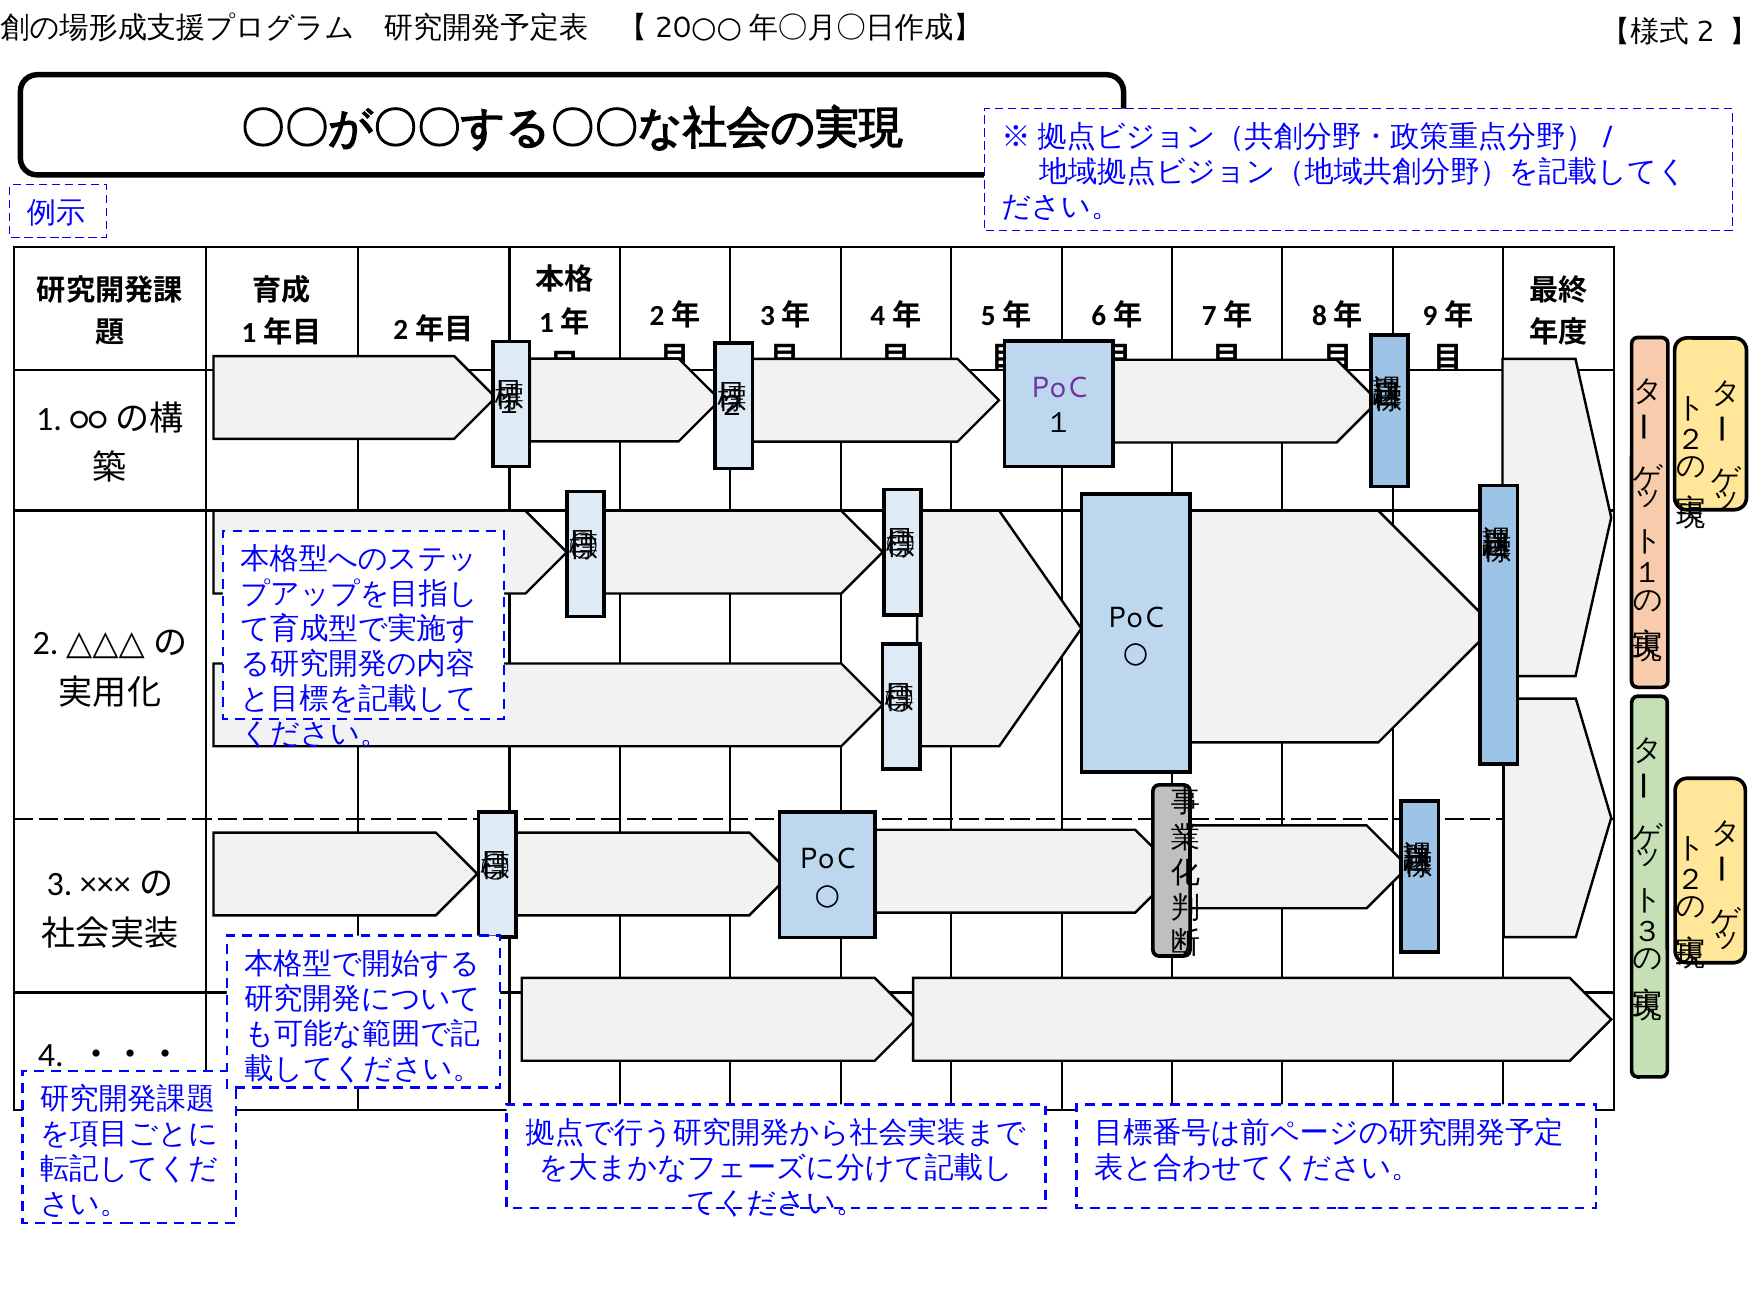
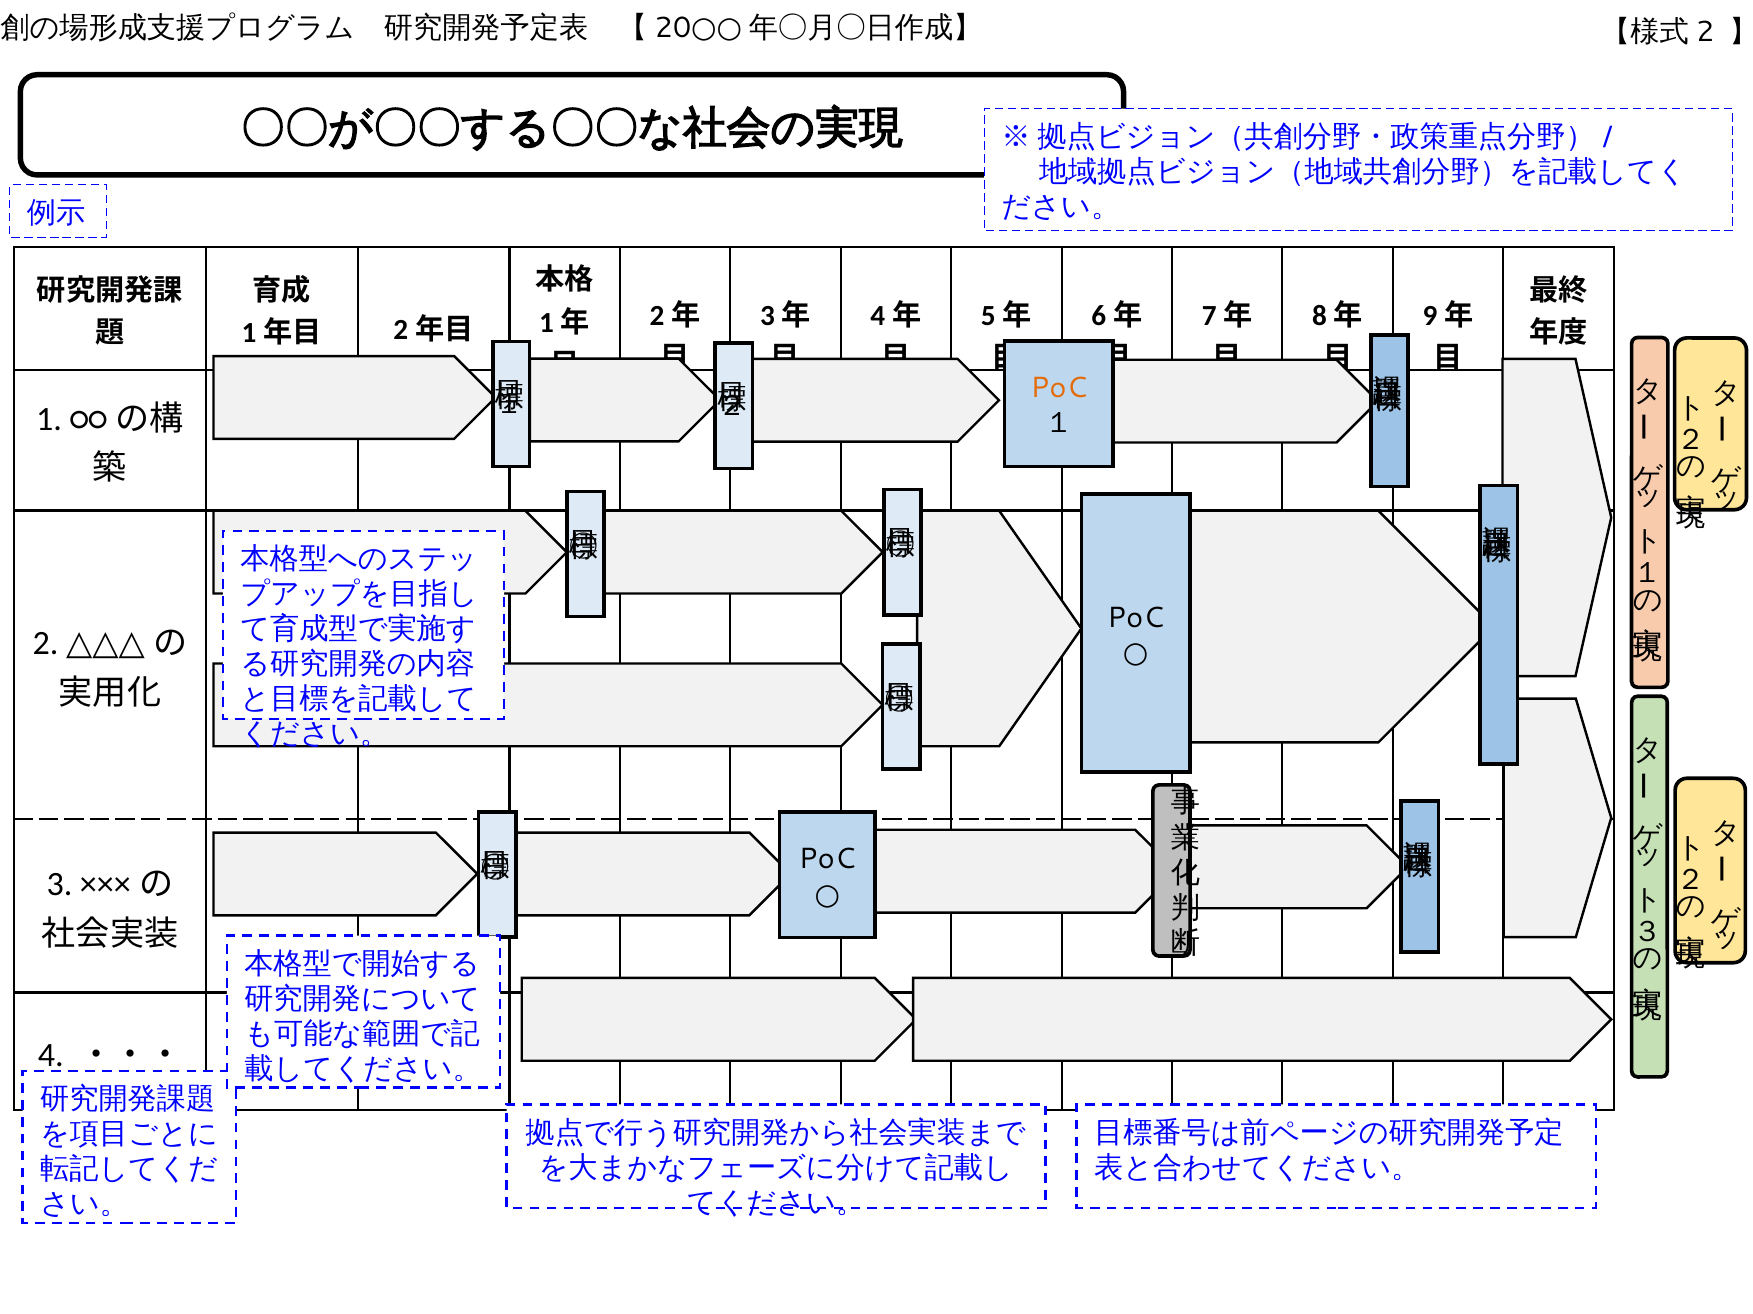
PoC colour: purple -> orange (1059, 388)
